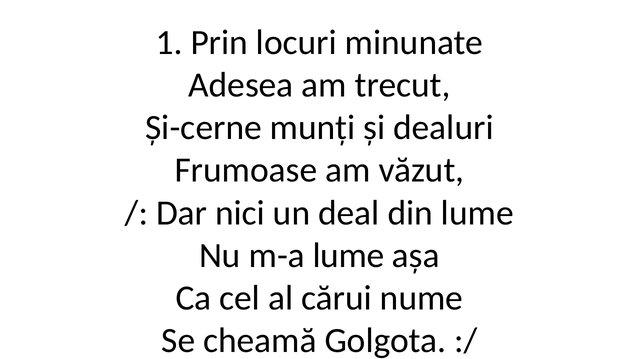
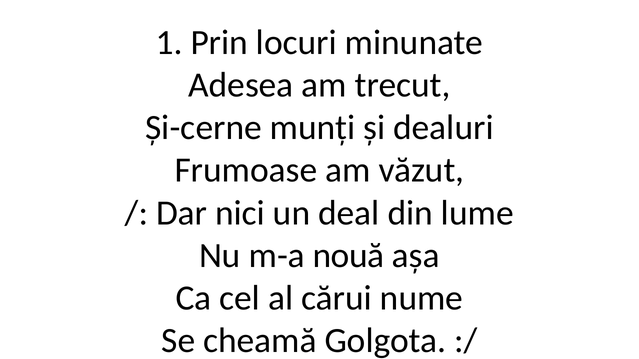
m-a lume: lume -> nouă (348, 256)
